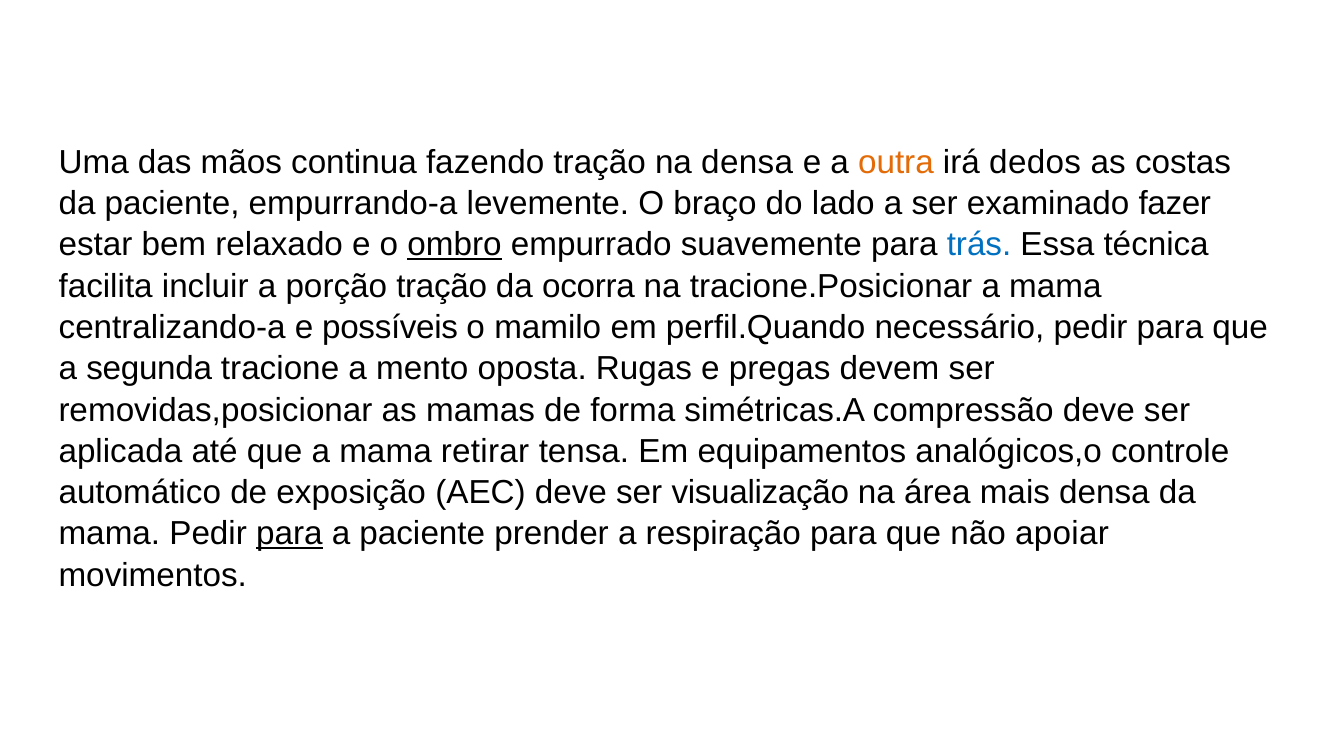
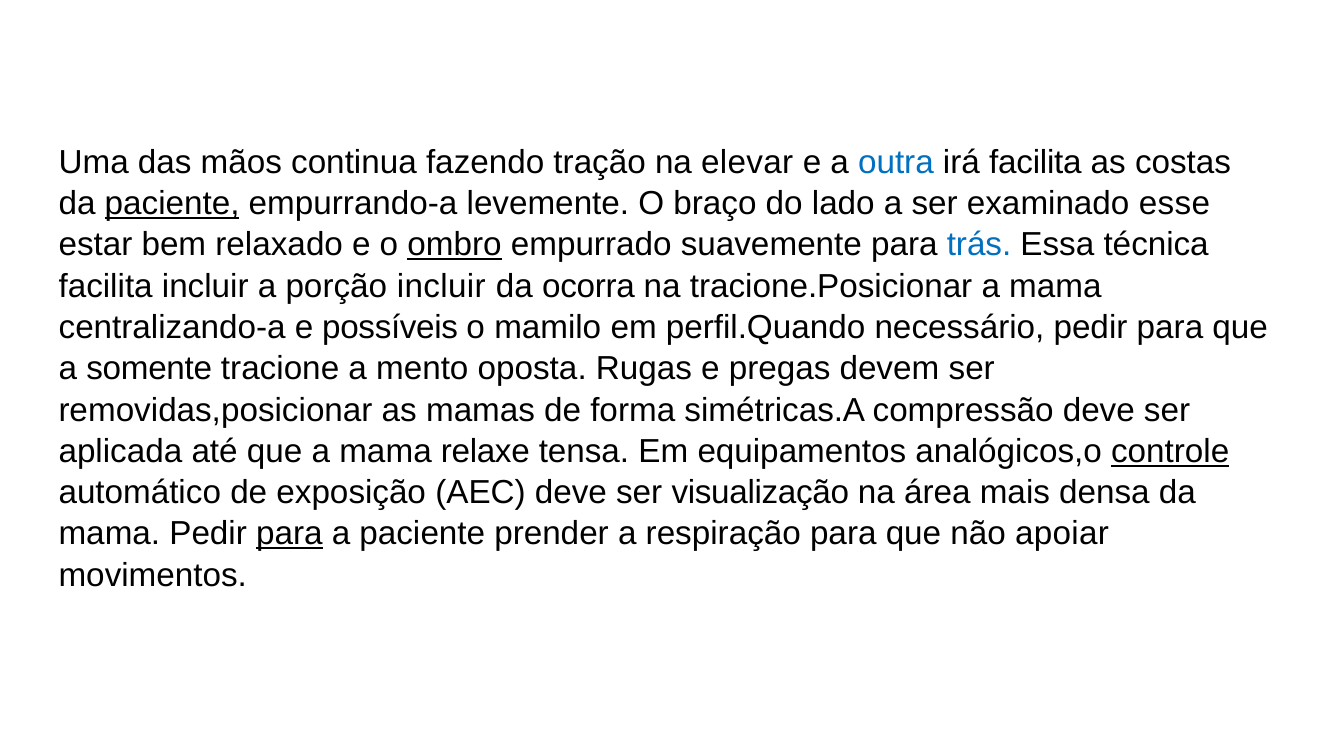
na densa: densa -> elevar (747, 163)
outra colour: orange -> blue (896, 163)
irá dedos: dedos -> facilita (1035, 163)
paciente underline: none -> present (172, 204)
fazer: fazer -> esse (1174, 204)
porção tração: tração -> incluir (441, 286)
segunda: segunda -> somente (149, 369)
retirar: retirar -> relaxe (485, 451)
controle underline: none -> present (1170, 451)
